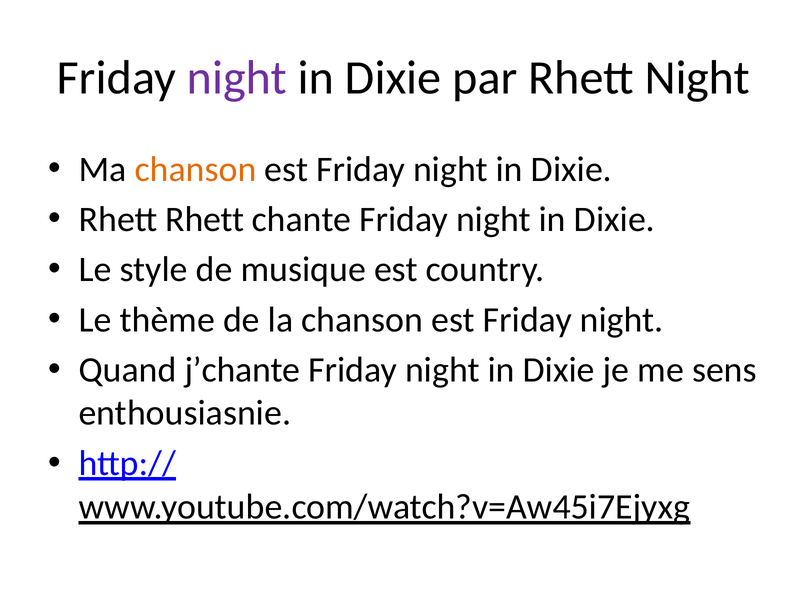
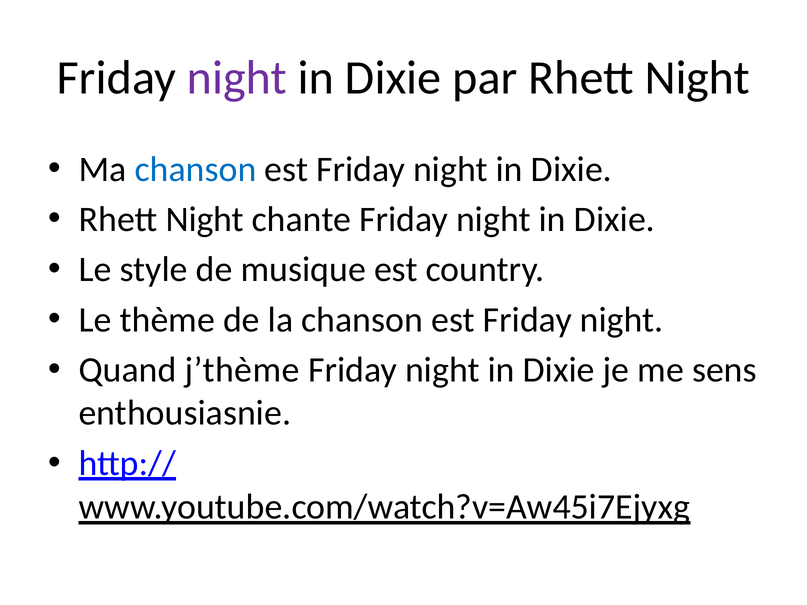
chanson colour: orange -> blue (195, 169)
Rhett: Rhett -> Night (205, 220)
j’chante: j’chante -> j’thème (242, 370)
